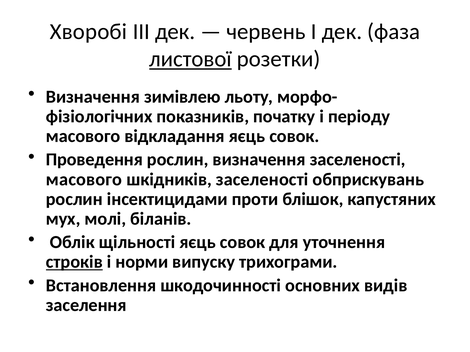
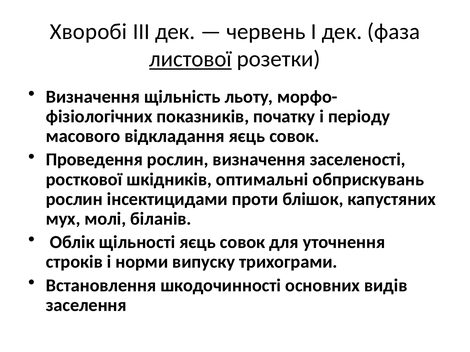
зимівлею: зимівлею -> щільність (182, 97)
масового: масового -> росткової (84, 180)
шкідників заселеності: заселеності -> оптимальні (262, 180)
строків underline: present -> none (74, 262)
